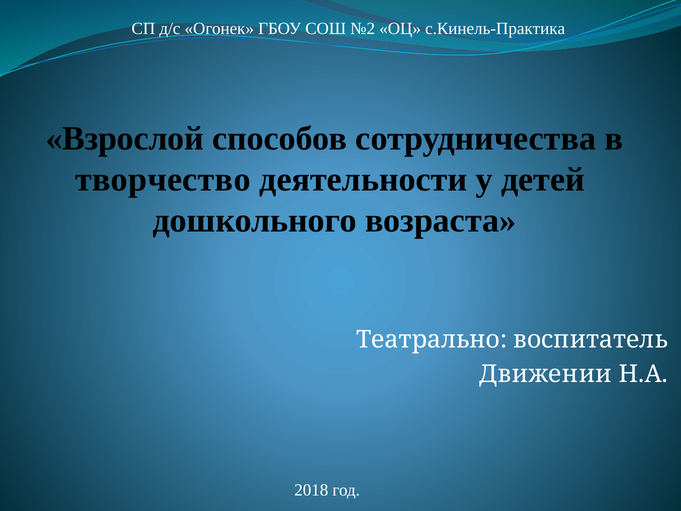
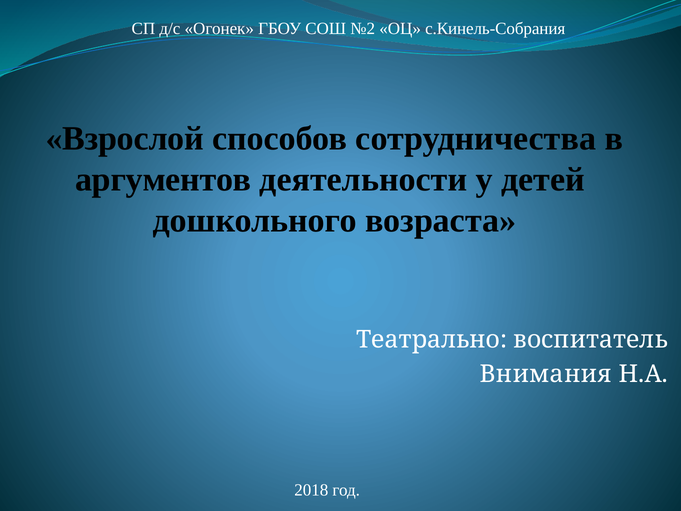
с.Кинель-Практика: с.Кинель-Практика -> с.Кинель-Собрания (495, 29)
творчество: творчество -> аргументов (163, 179)
Движении: Движении -> Внимания (546, 374)
